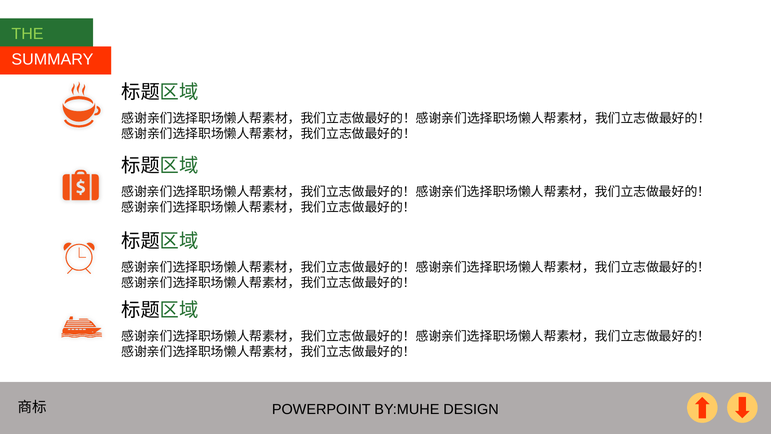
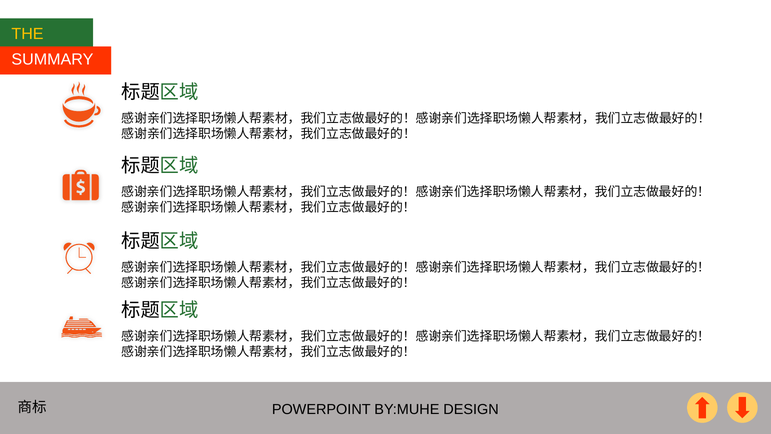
THE colour: light green -> yellow (28, 34)
